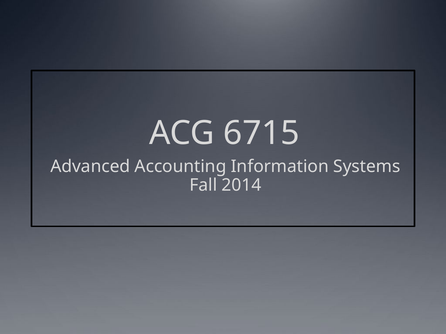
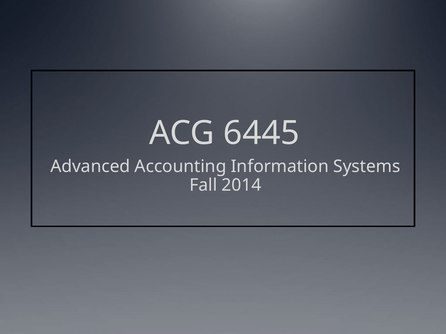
6715: 6715 -> 6445 (262, 133)
